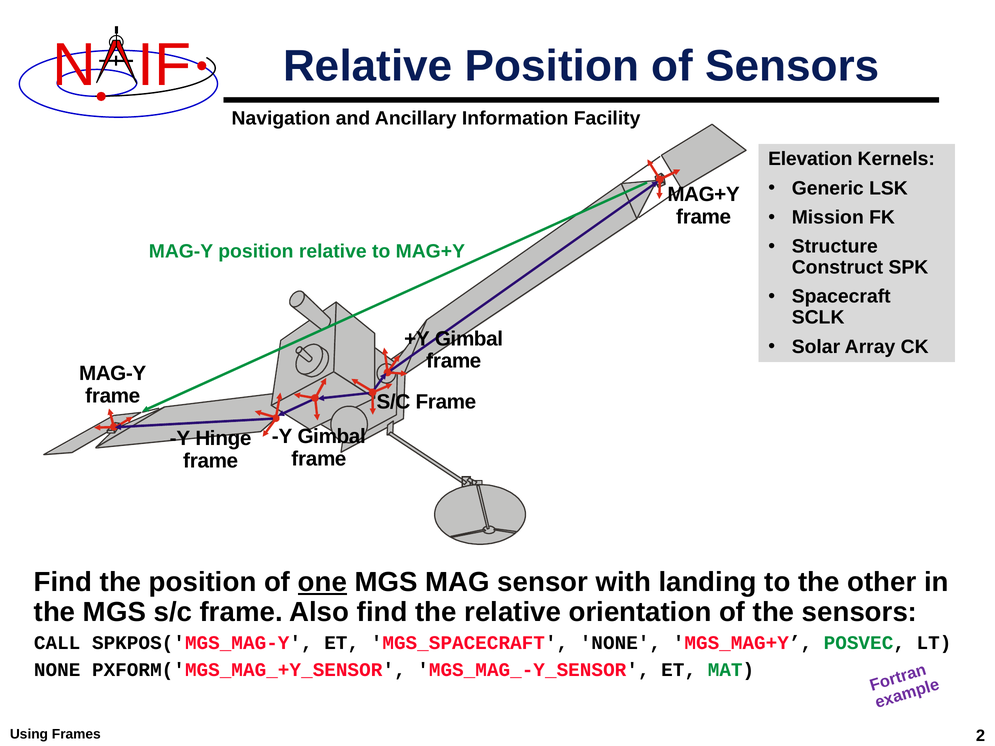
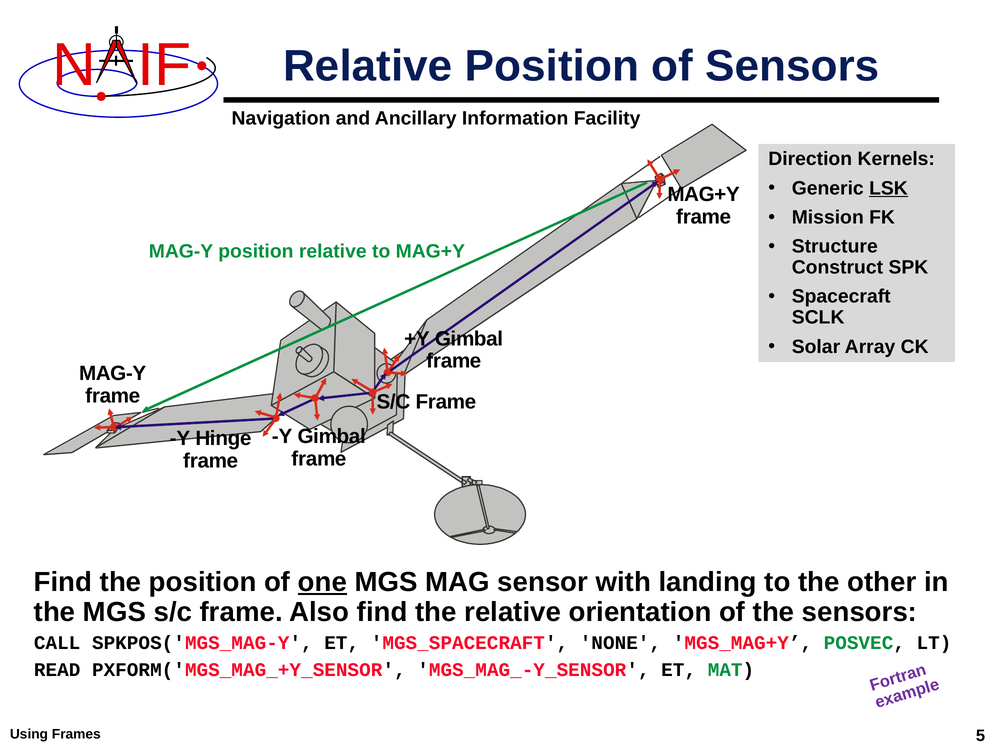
Elevation: Elevation -> Direction (810, 159)
LSK underline: none -> present (888, 188)
NONE: NONE -> READ (57, 670)
2: 2 -> 5 (981, 736)
